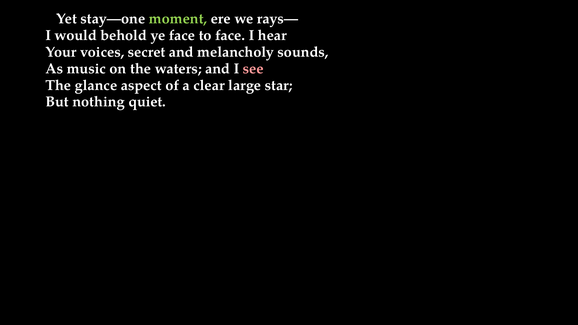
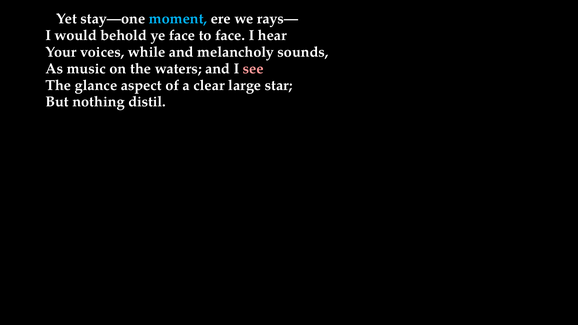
moment colour: light green -> light blue (178, 19)
secret: secret -> while (147, 52)
quiet: quiet -> distil (147, 102)
